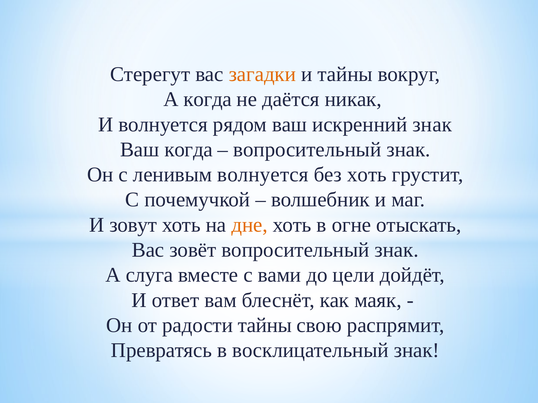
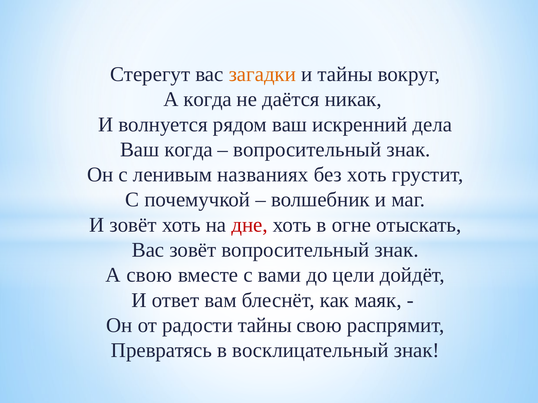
искренний знак: знак -> дела (432, 125)
ленивым волнуется: волнуется -> названиях (263, 175)
И зовут: зовут -> зовёт (133, 225)
дне colour: orange -> red (250, 225)
А слуга: слуга -> свою (149, 275)
